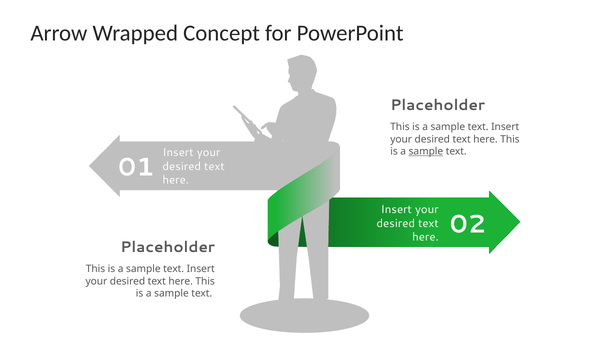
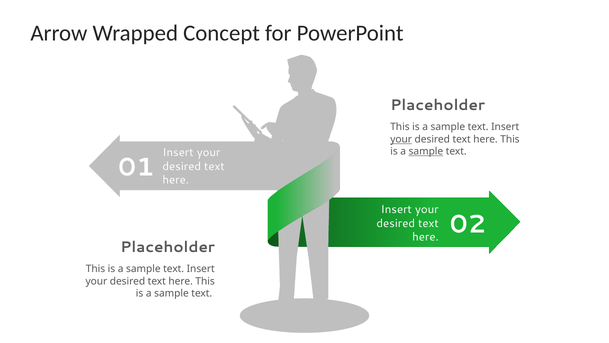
your underline: none -> present (401, 139)
